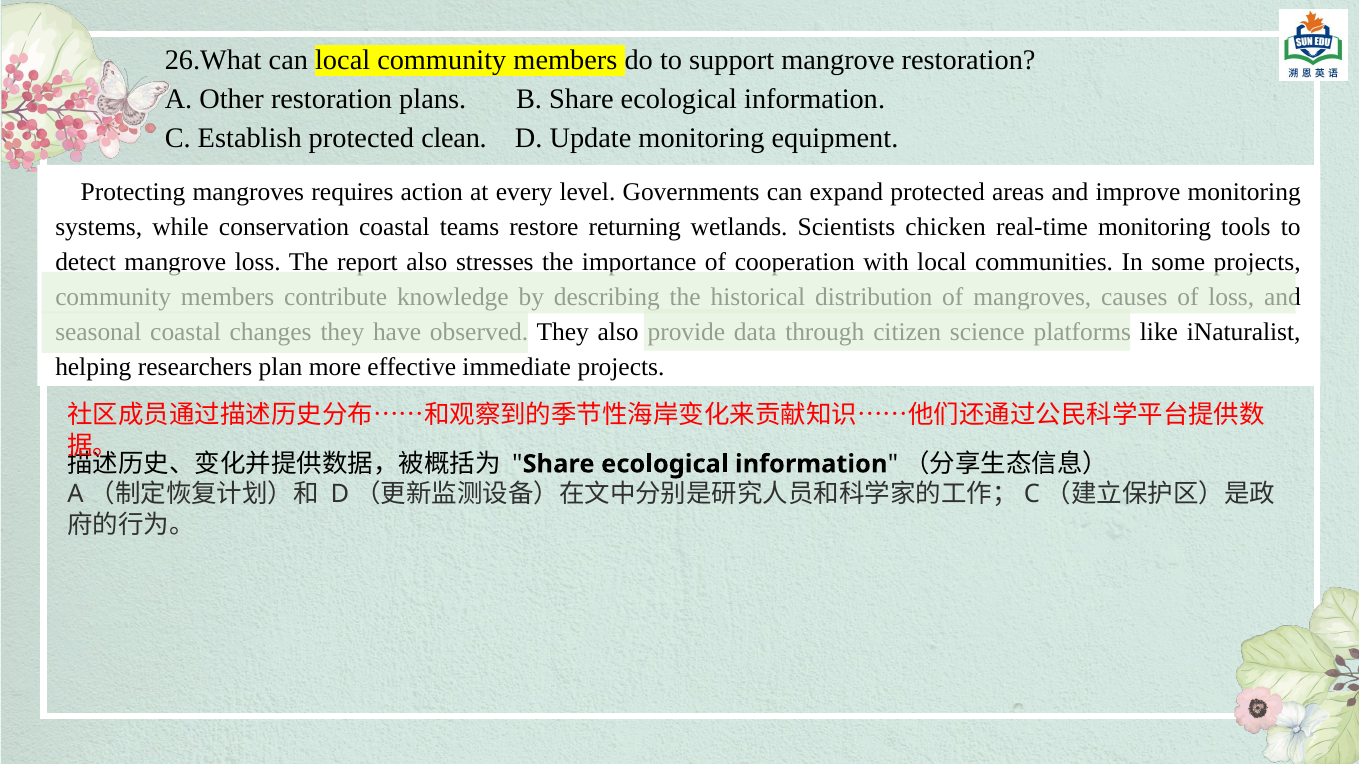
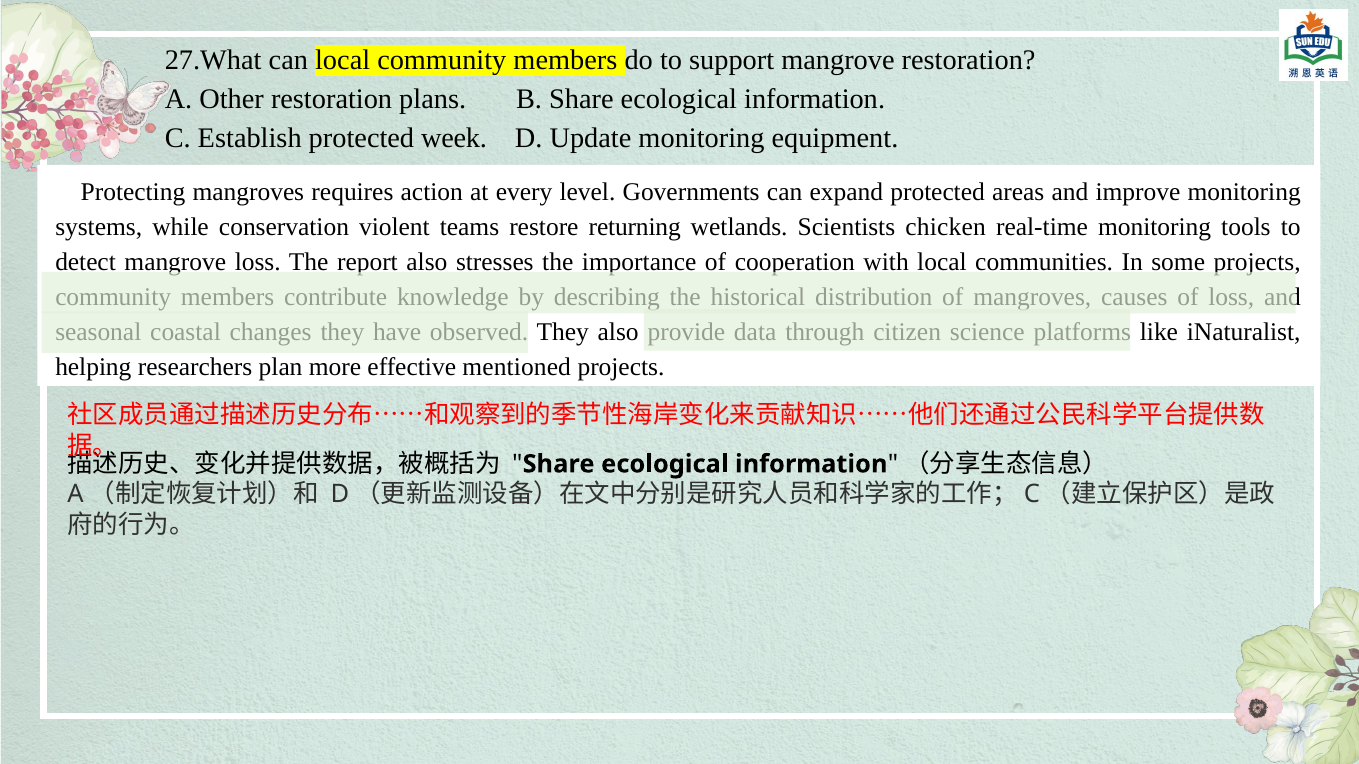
26.What: 26.What -> 27.What (213, 61)
clean: clean -> week (454, 139)
conservation coastal: coastal -> violent (394, 227)
immediate: immediate -> mentioned (517, 368)
